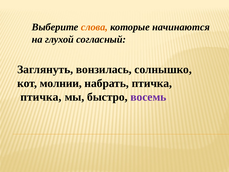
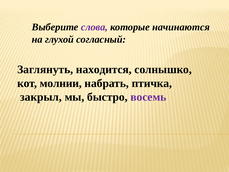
слова colour: orange -> purple (94, 27)
вонзилась: вонзилась -> находится (104, 69)
птичка: птичка -> закрыл (41, 97)
